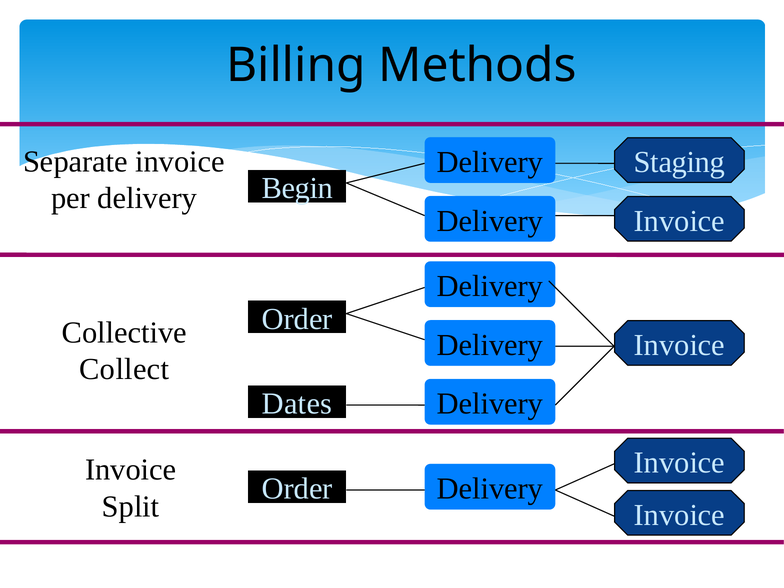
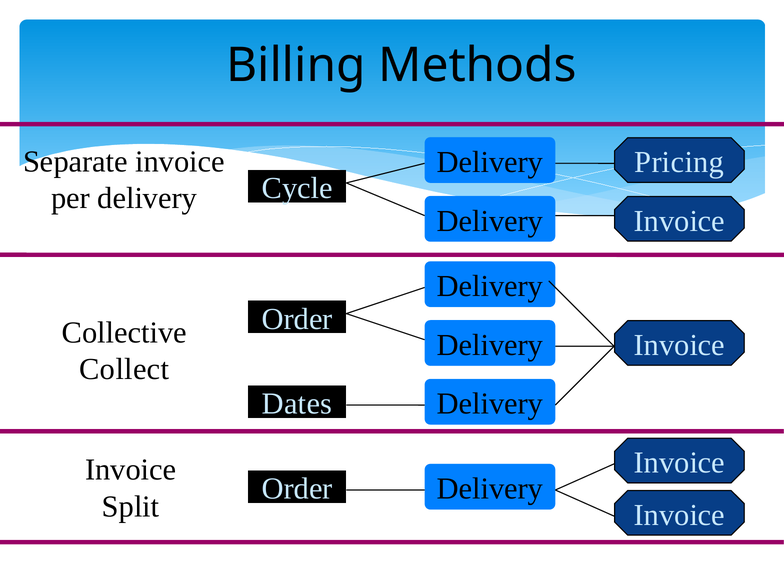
Staging: Staging -> Pricing (679, 162)
Begin: Begin -> Cycle (297, 188)
